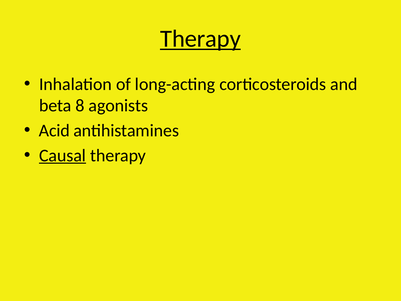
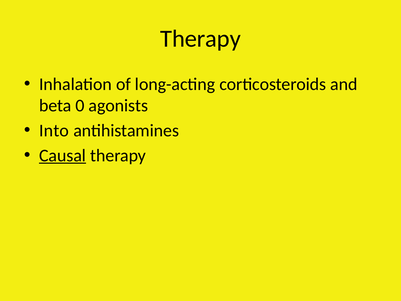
Therapy underline: present -> none (200, 39)
8: 8 -> 0 (80, 106)
Acid: Acid -> Into (54, 130)
